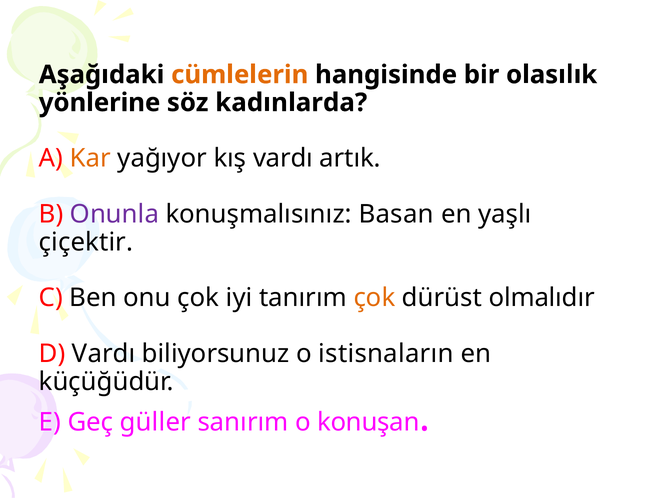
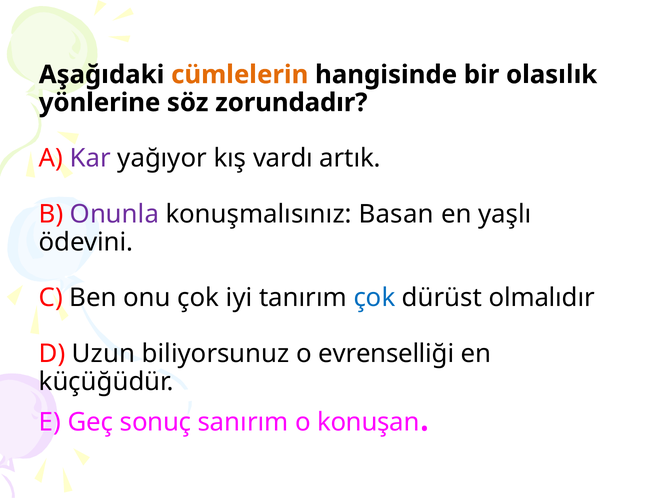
kadınlarda: kadınlarda -> zorundadır (291, 103)
Kar colour: orange -> purple (90, 158)
çiçektir: çiçektir -> ödevini (86, 242)
çok colour: orange -> blue (374, 298)
D Vardı: Vardı -> Uzun (104, 354)
istisnaların: istisnaların -> evrenselliği (386, 354)
güller: güller -> sonuç (156, 422)
